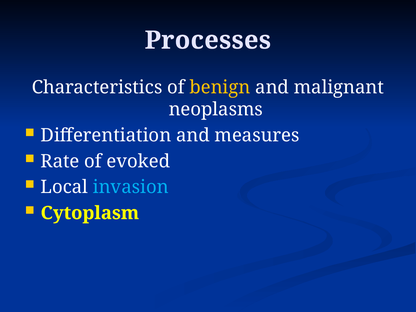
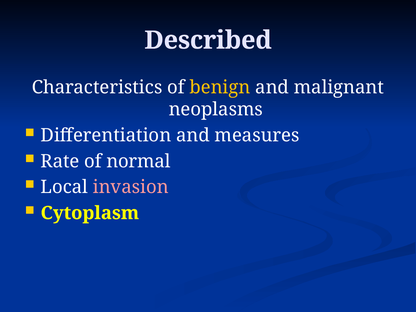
Processes: Processes -> Described (208, 40)
evoked: evoked -> normal (138, 161)
invasion colour: light blue -> pink (131, 187)
